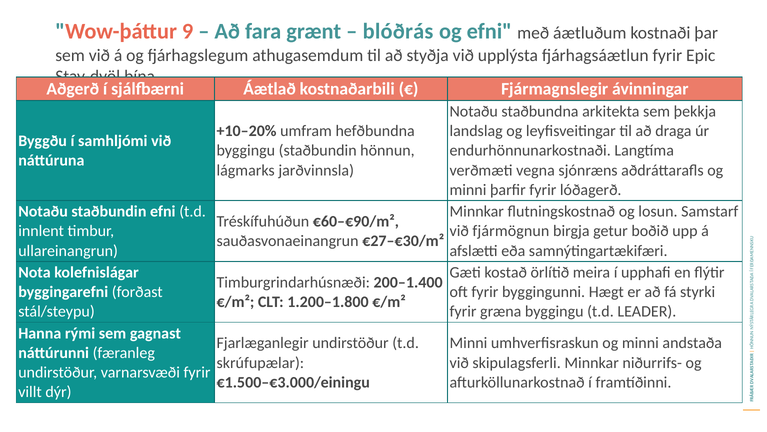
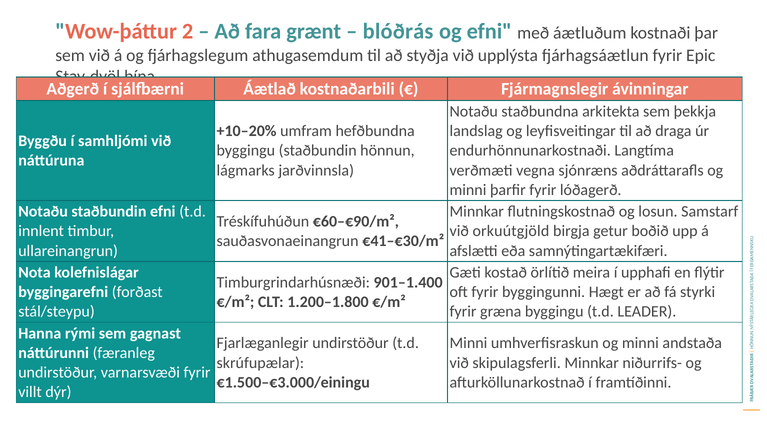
9: 9 -> 2 (188, 32)
fjármögnun: fjármögnun -> orkuútgjöld (511, 231)
€27–€30/m²: €27–€30/m² -> €41–€30/m² (403, 241)
200–1.400: 200–1.400 -> 901–1.400 (408, 282)
